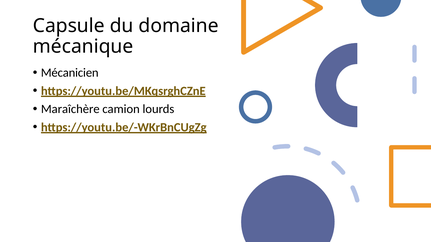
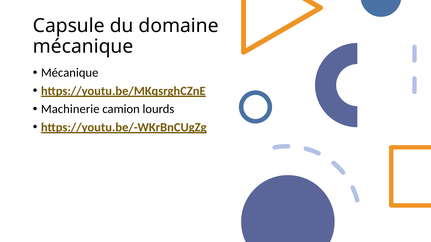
Mécanicien: Mécanicien -> Mécanique (70, 73)
Maraîchère: Maraîchère -> Machinerie (70, 109)
